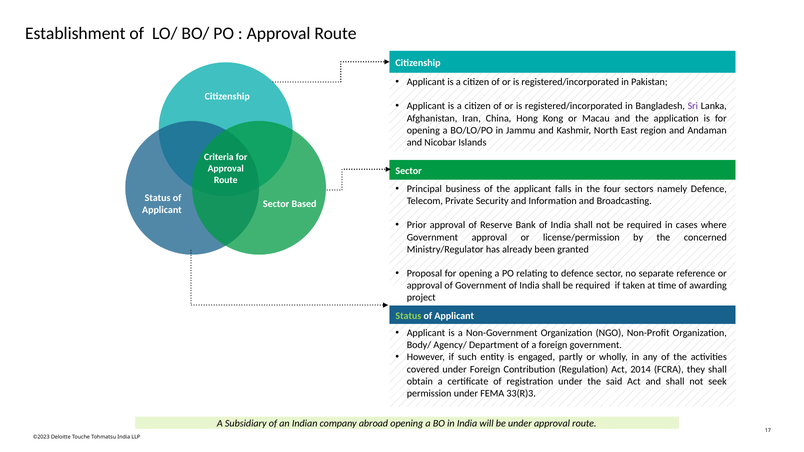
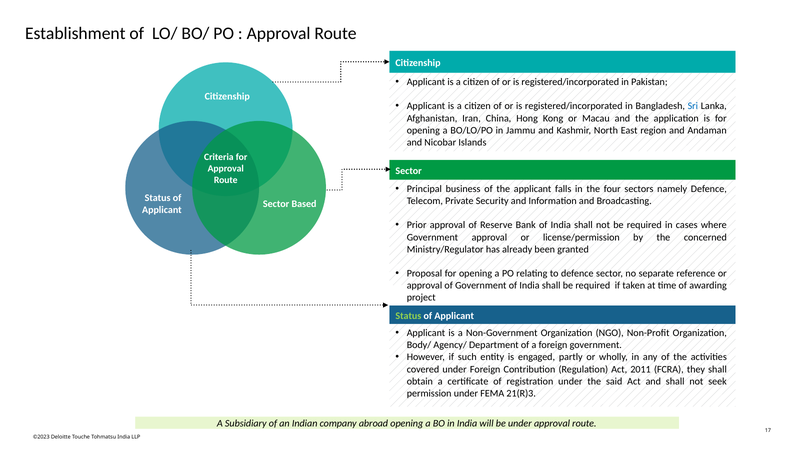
Sri colour: purple -> blue (693, 106)
2014: 2014 -> 2011 (641, 369)
33(R)3: 33(R)3 -> 21(R)3 (521, 394)
